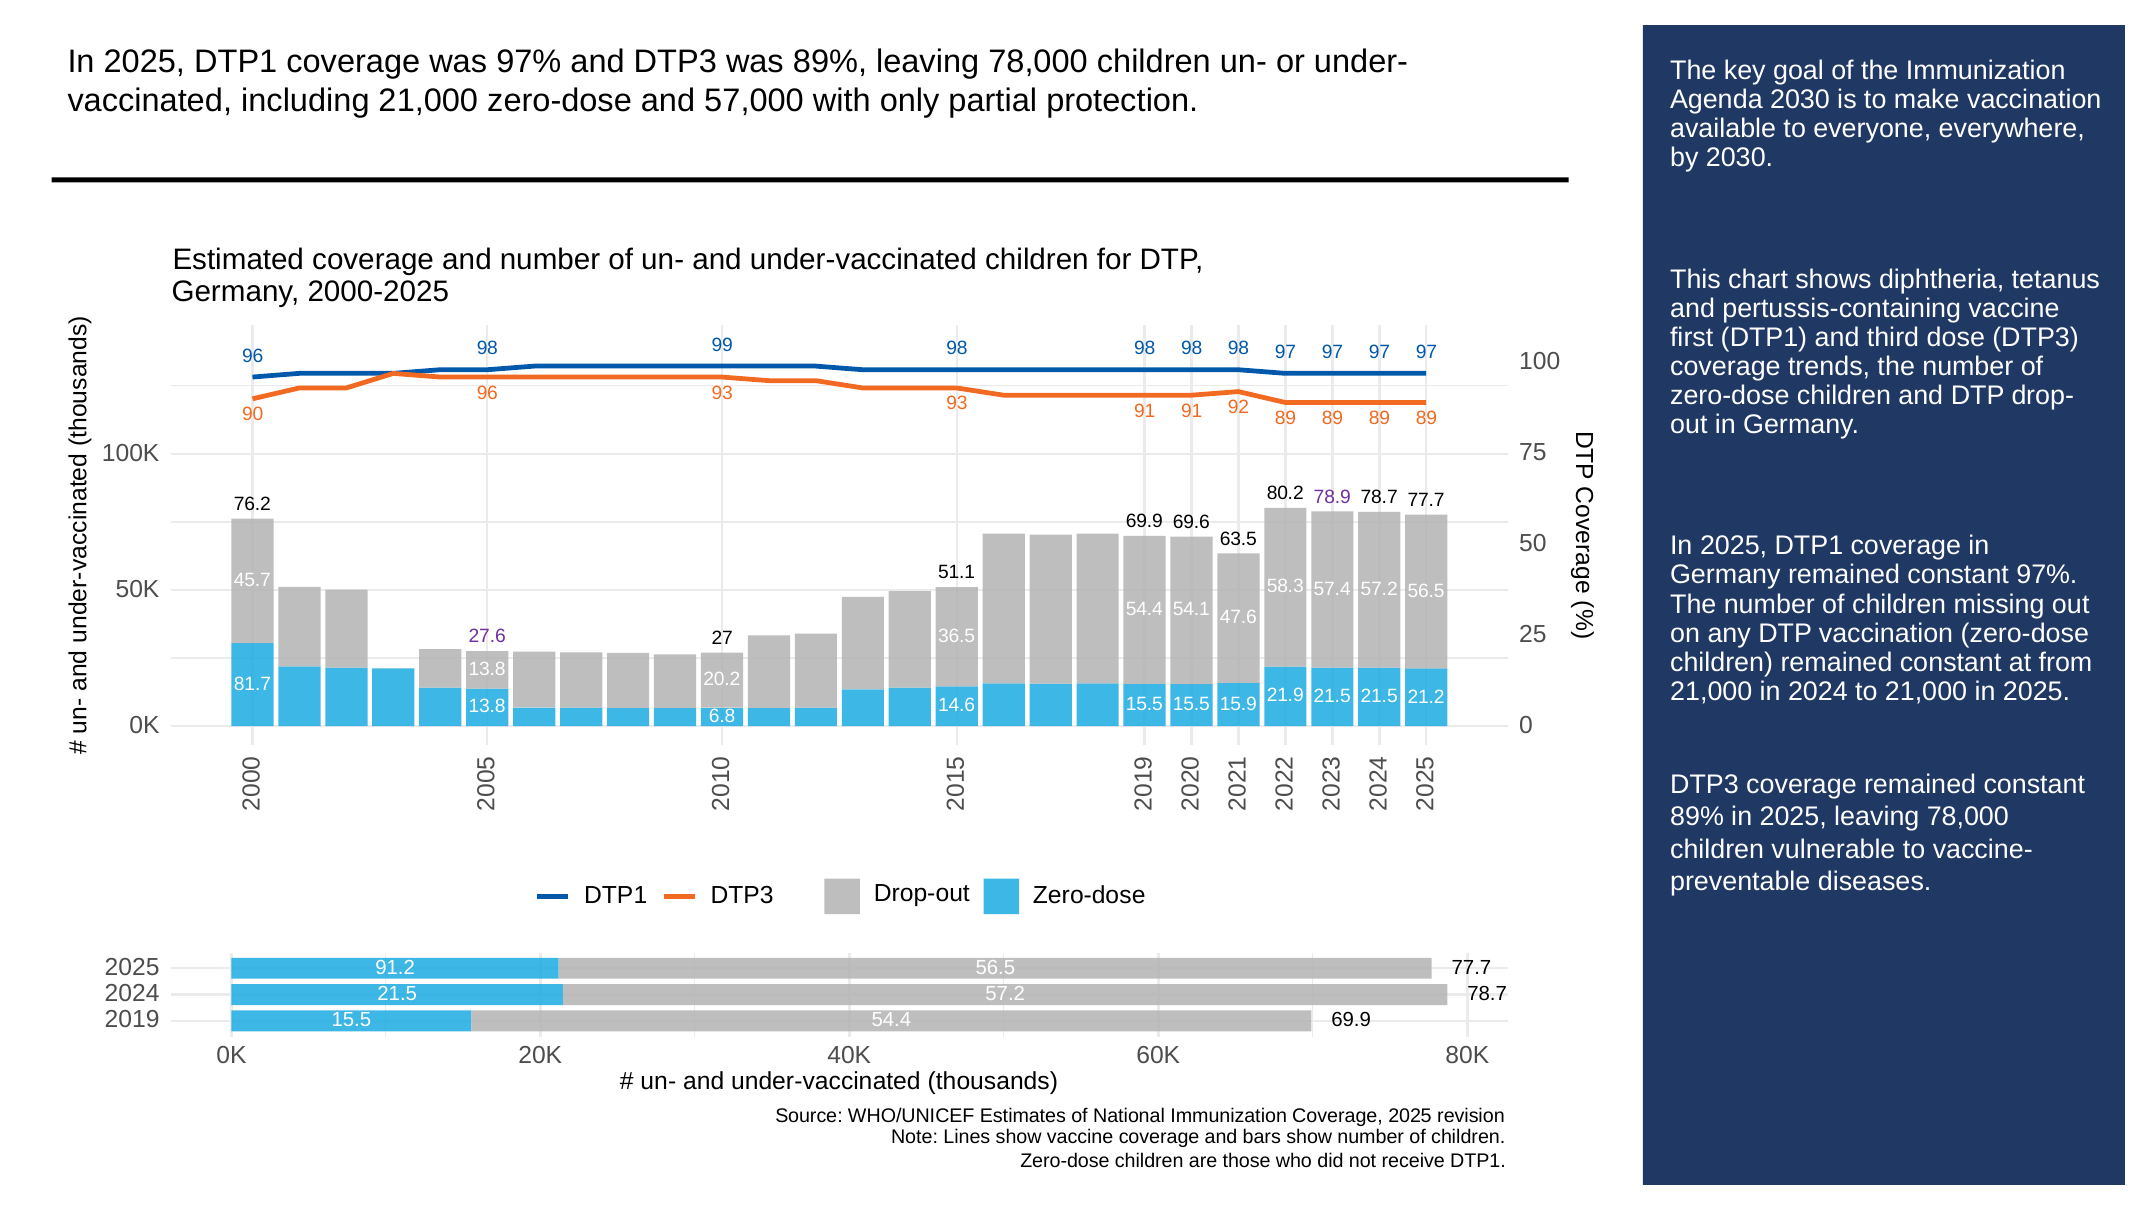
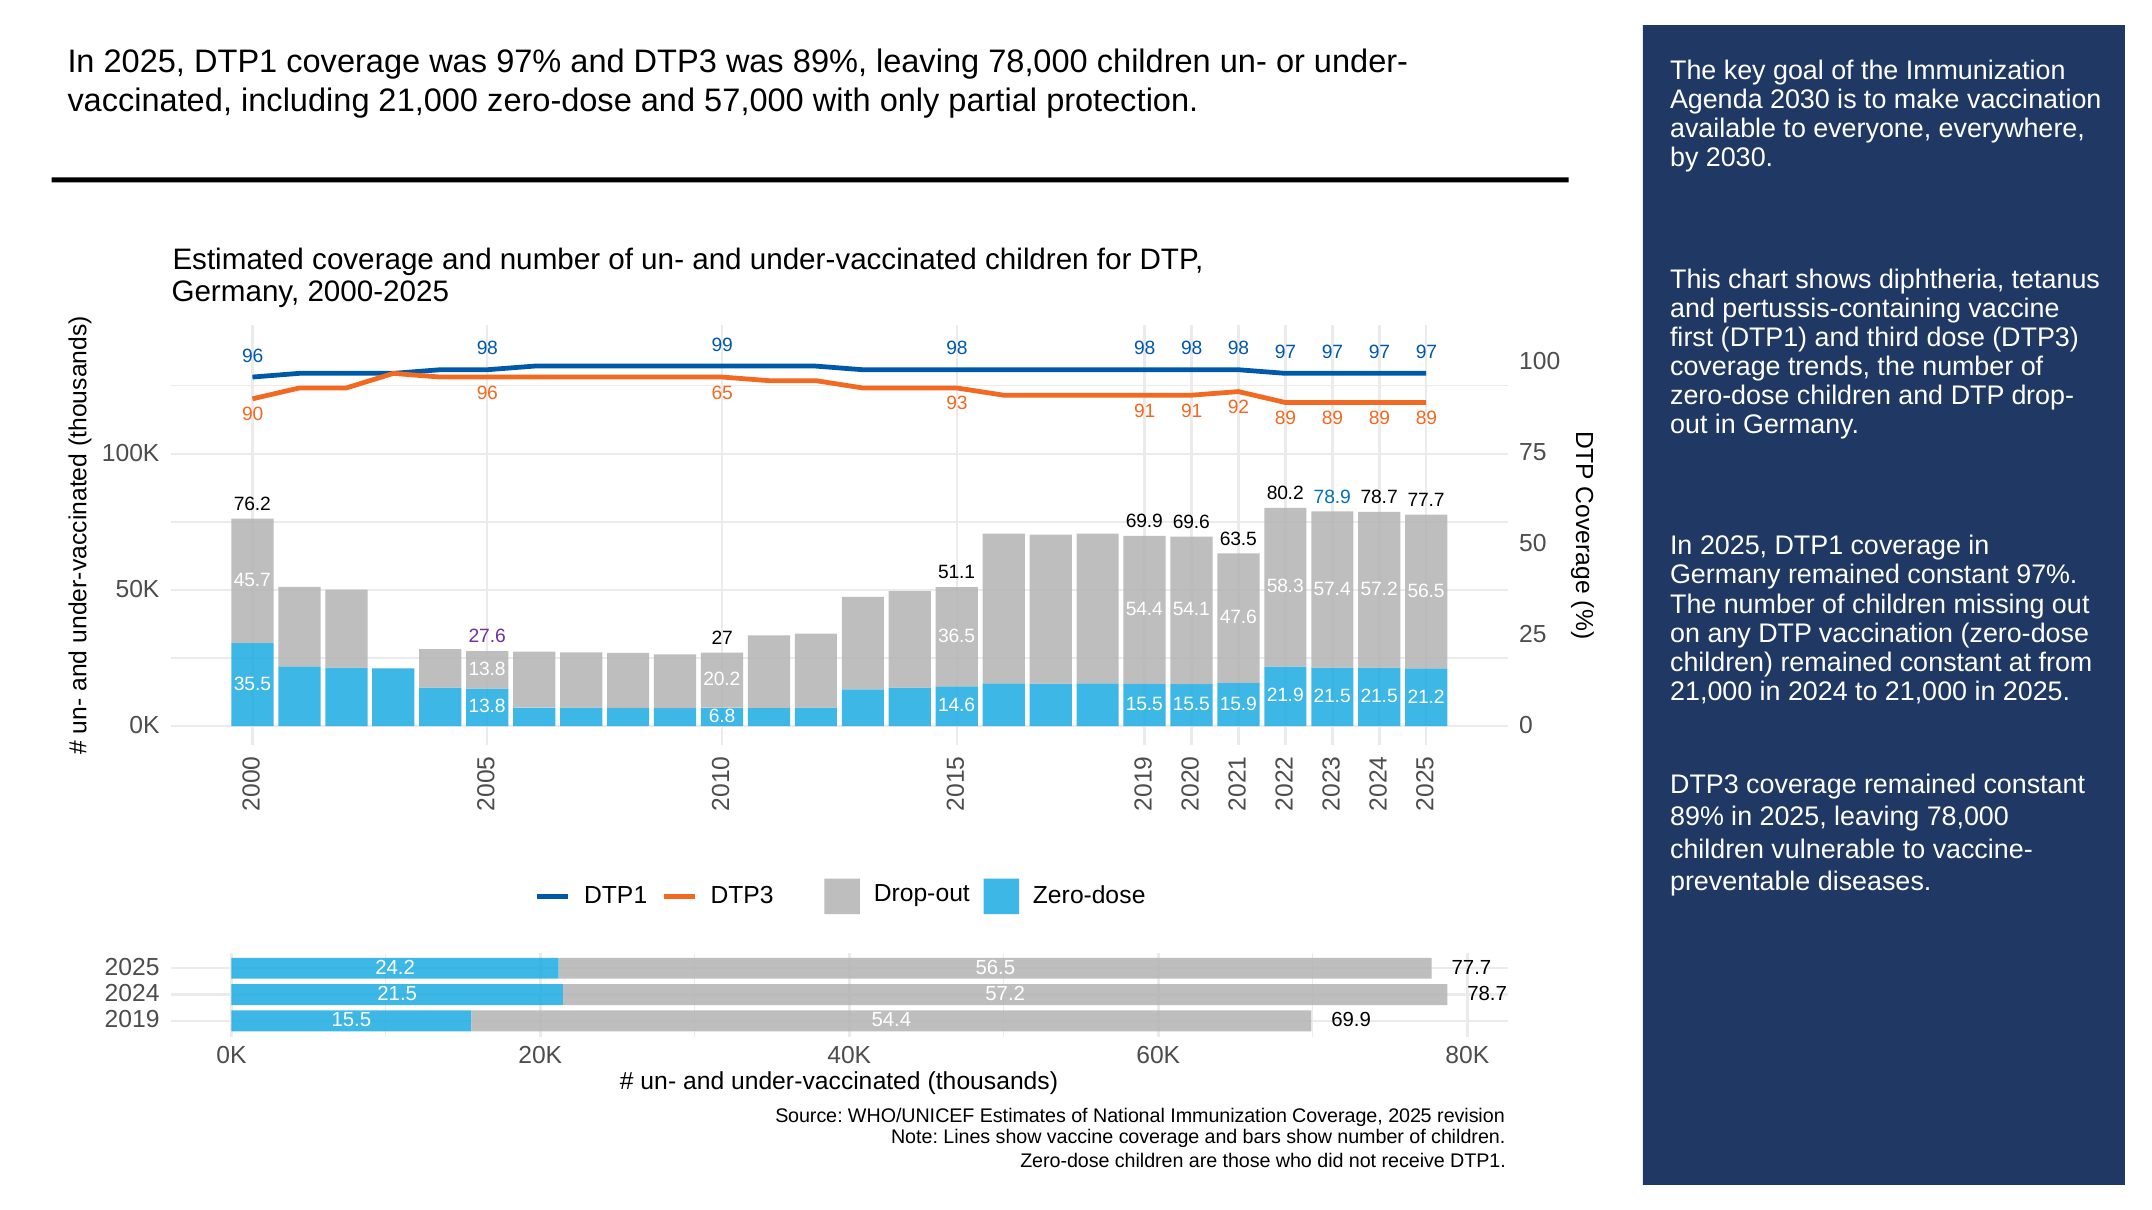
96 93: 93 -> 65 (722, 393)
78.9 colour: purple -> blue (1332, 497)
81.7: 81.7 -> 35.5 (252, 684)
91.2: 91.2 -> 24.2 (395, 968)
